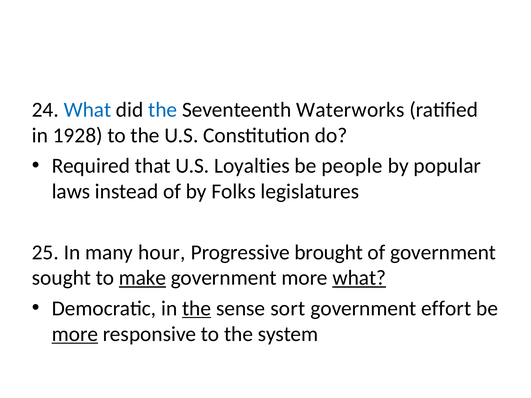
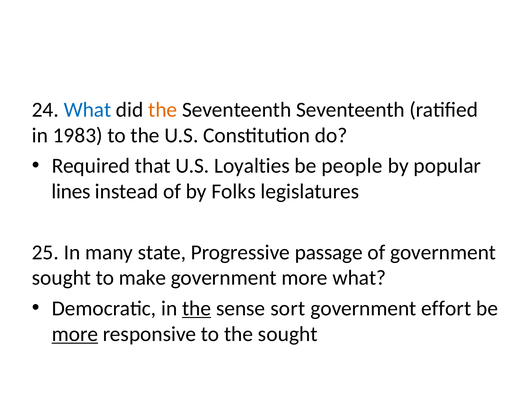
the colour: blue -> orange (163, 110)
Seventeenth Waterworks: Waterworks -> Seventeenth (350, 110)
1928: 1928 -> 1983 (78, 136)
laws: laws -> lines (71, 192)
hour: hour -> state (162, 252)
brought: brought -> passage (329, 252)
make underline: present -> none (142, 278)
what underline: present -> none (359, 278)
the system: system -> sought (288, 334)
